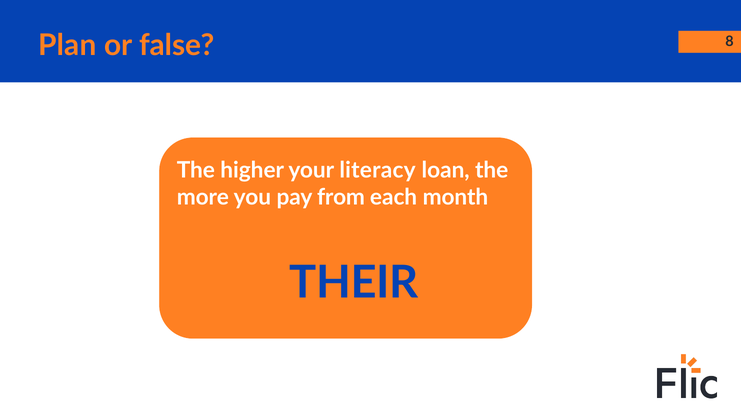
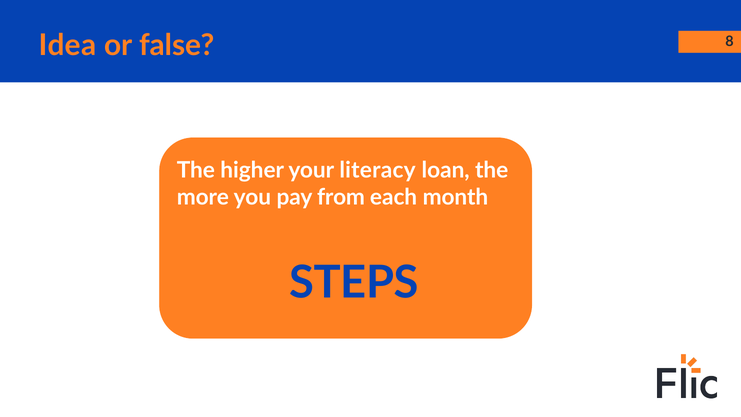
Plan: Plan -> Idea (67, 45)
THEIR: THEIR -> STEPS (354, 283)
